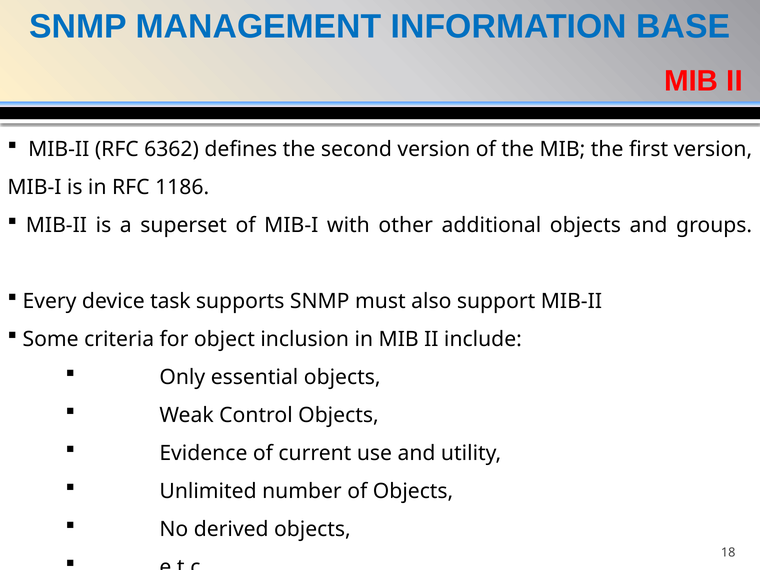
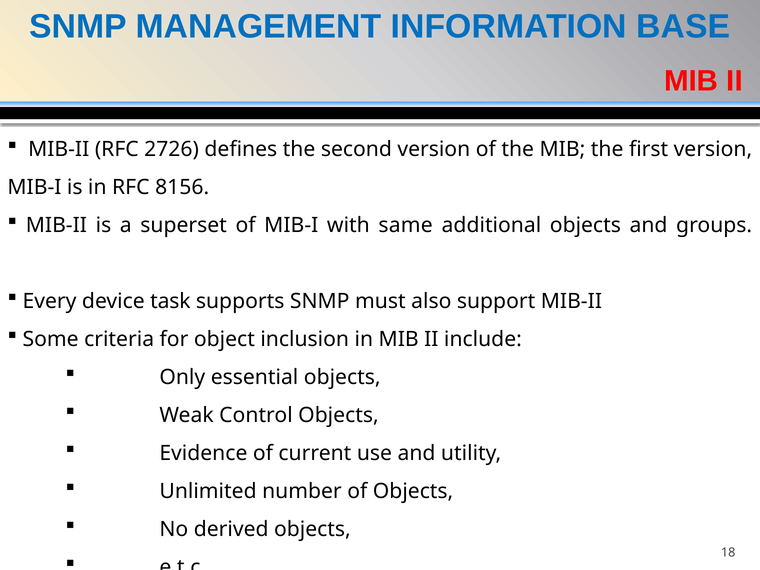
6362: 6362 -> 2726 (172, 149)
1186: 1186 -> 8156 (182, 187)
other: other -> same (406, 225)
